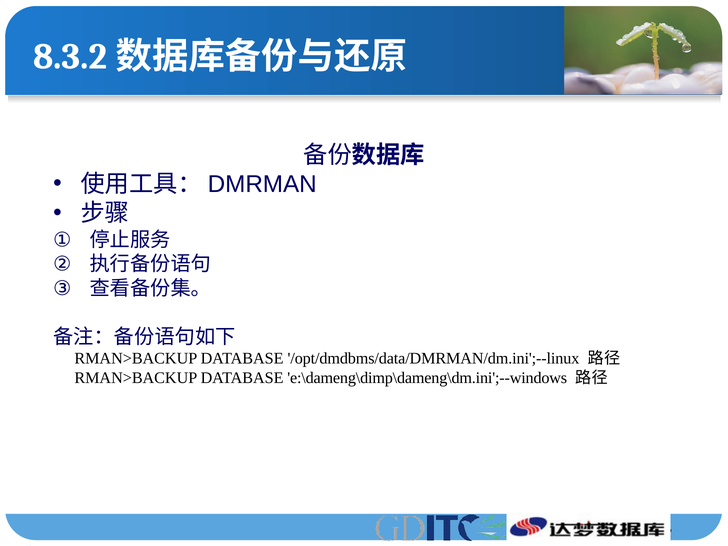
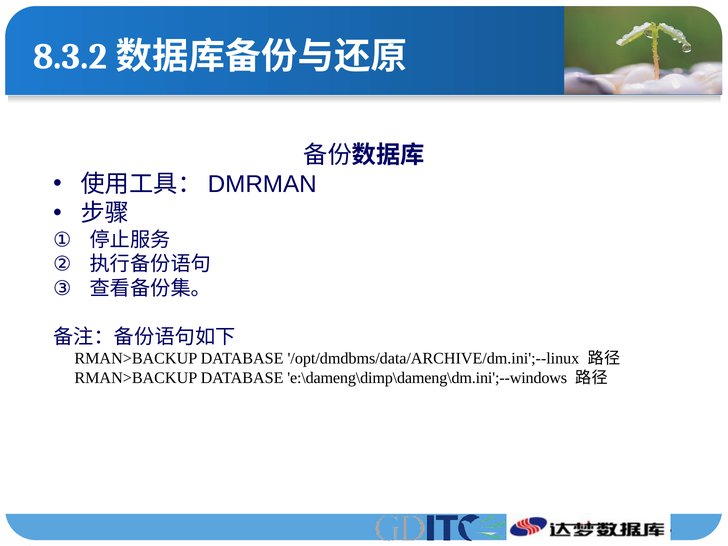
/opt/dmdbms/data/DMRMAN/dm.ini';--linux: /opt/dmdbms/data/DMRMAN/dm.ini';--linux -> /opt/dmdbms/data/ARCHIVE/dm.ini';--linux (433, 359)
